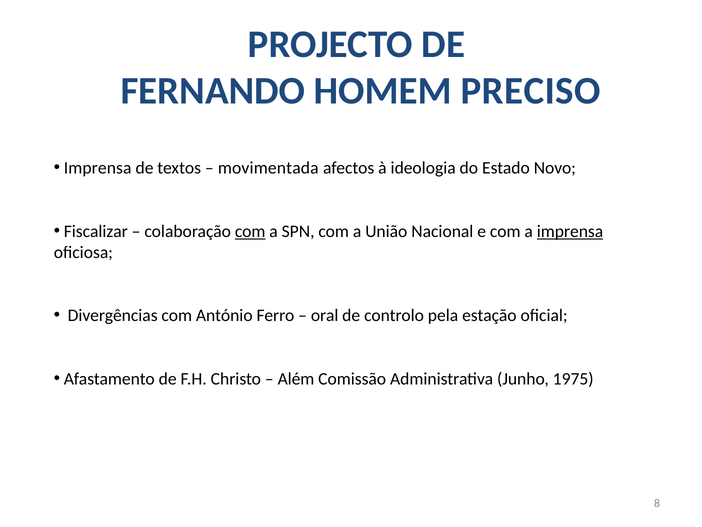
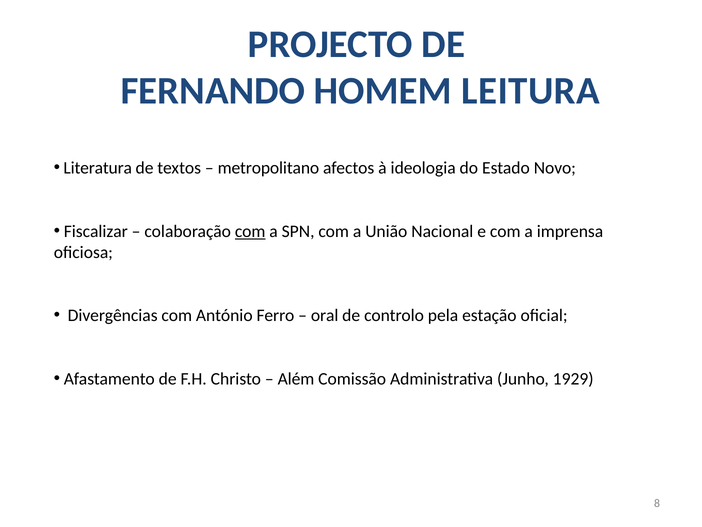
PRECISO: PRECISO -> LEITURA (531, 91)
Imprensa: Imprensa -> Literatura (98, 168)
movimentada: movimentada -> metropolitano (268, 168)
imprensa underline: present -> none (570, 231)
1975: 1975 -> 1929 (573, 378)
